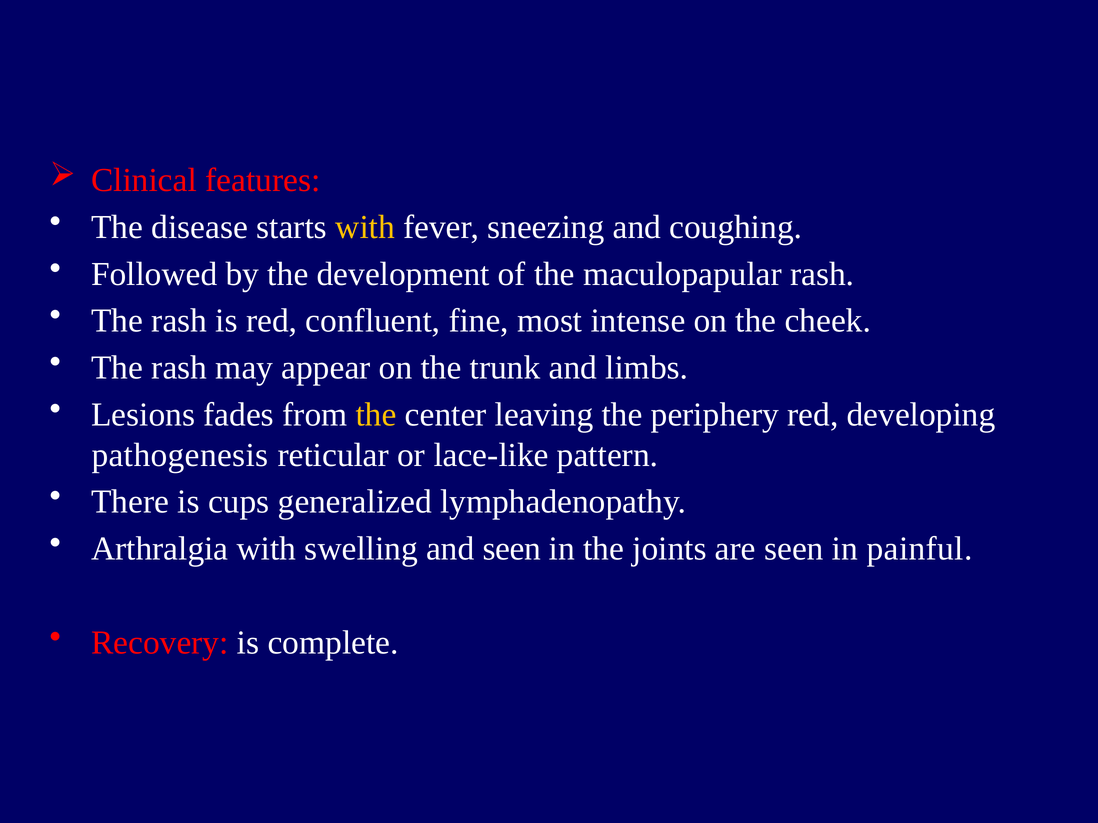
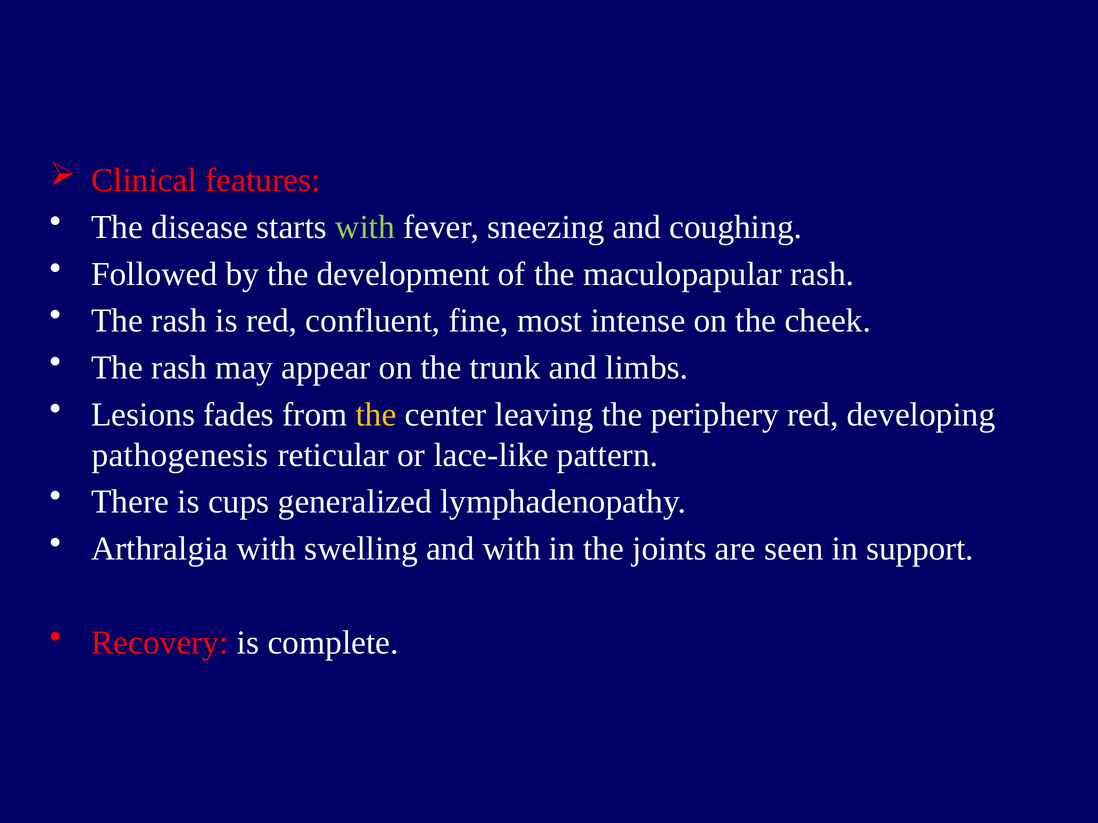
with colour: yellow -> light green (365, 227)
and seen: seen -> with (512, 549)
painful: painful -> support (920, 549)
